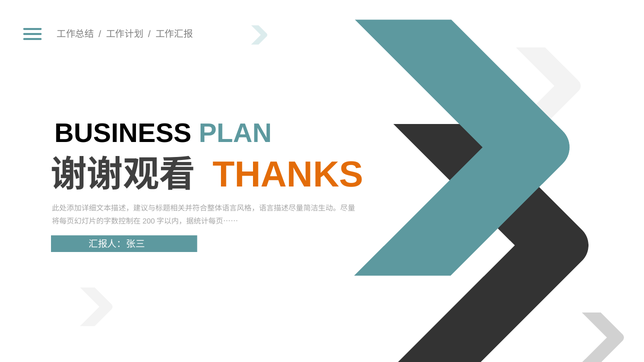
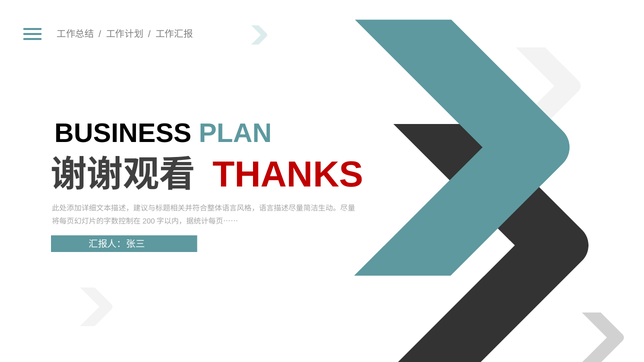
THANKS colour: orange -> red (288, 175)
